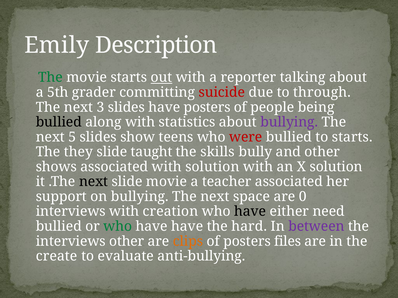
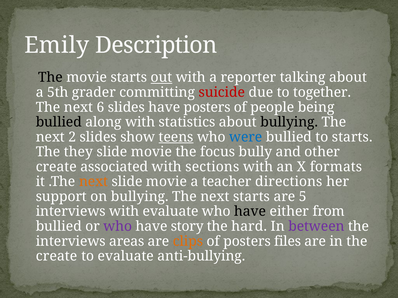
The colour: green -> black (50, 78)
through: through -> together (322, 92)
3: 3 -> 6 (100, 107)
bullying colour: purple -> black (289, 122)
5: 5 -> 2 (72, 137)
teens underline: none -> present (176, 137)
were colour: red -> blue (246, 137)
taught: taught -> movie (151, 152)
skills: skills -> focus (218, 152)
shows: shows -> create (56, 167)
with solution: solution -> sections (212, 167)
X solution: solution -> formats (336, 167)
next colour: black -> orange (94, 182)
teacher associated: associated -> directions (289, 182)
next space: space -> starts (251, 197)
0: 0 -> 5 (303, 197)
with creation: creation -> evaluate (171, 212)
need: need -> from (329, 212)
who colour: green -> purple (118, 227)
have have: have -> story (187, 227)
interviews other: other -> areas (127, 242)
